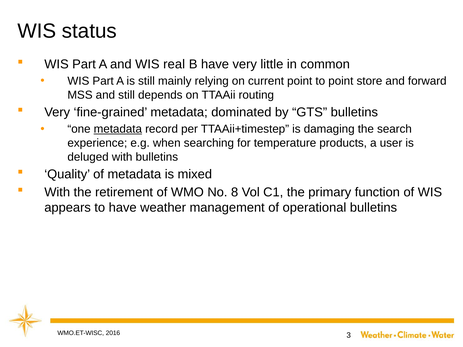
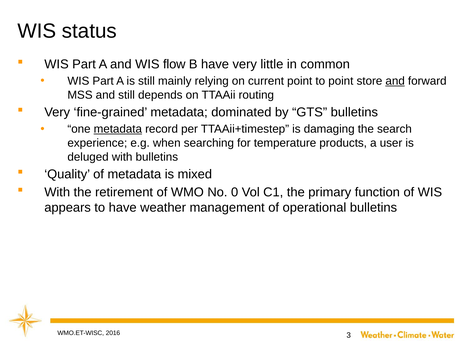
real: real -> flow (174, 64)
and underline: none -> present (395, 81)
8: 8 -> 0 (235, 192)
